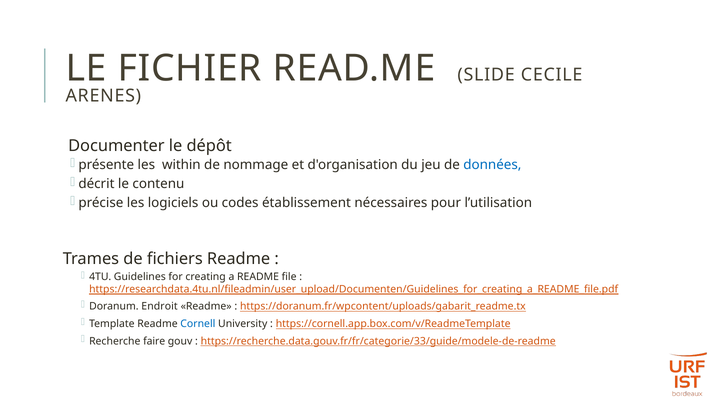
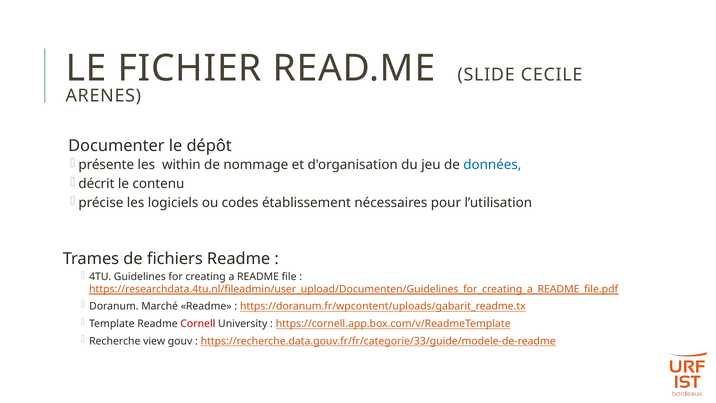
Endroit: Endroit -> Marché (160, 306)
Cornell colour: blue -> red (198, 324)
faire: faire -> view (154, 341)
